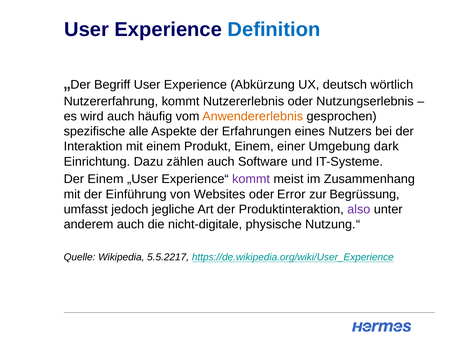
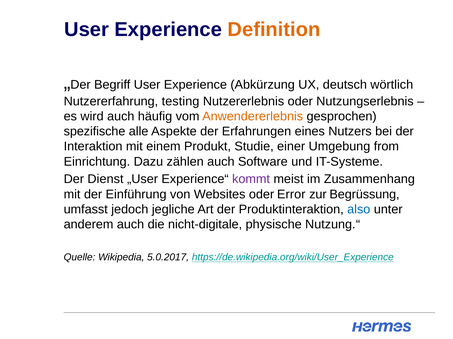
Definition colour: blue -> orange (274, 30)
Nutzererfahrung kommt: kommt -> testing (181, 102)
Produkt Einem: Einem -> Studie (254, 147)
dark: dark -> from (386, 147)
Der Einem: Einem -> Dienst (106, 180)
also colour: purple -> blue (359, 210)
5.5.2217: 5.5.2217 -> 5.0.2017 (168, 258)
